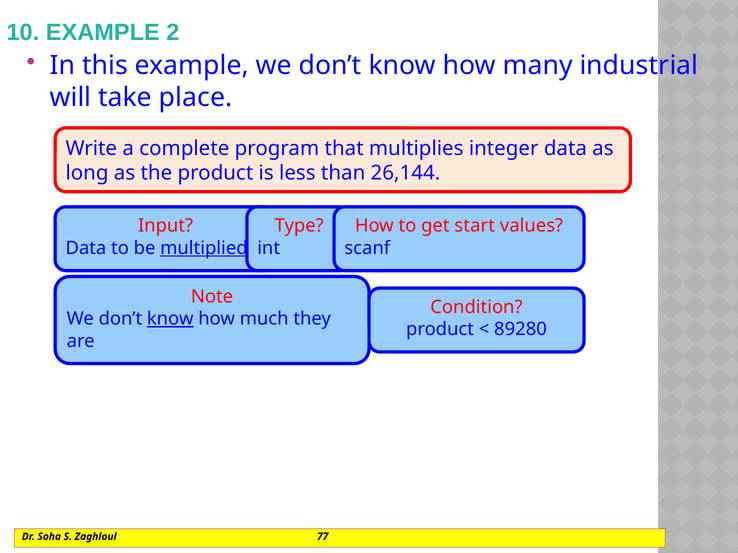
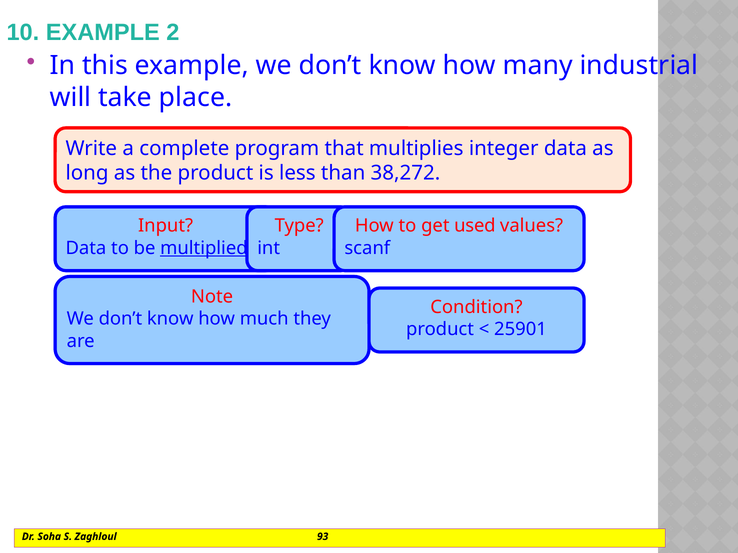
26,144: 26,144 -> 38,272 (405, 173)
start: start -> used (475, 226)
know underline: present -> none (170, 319)
89280: 89280 -> 25901 (521, 330)
77: 77 -> 93 (323, 537)
